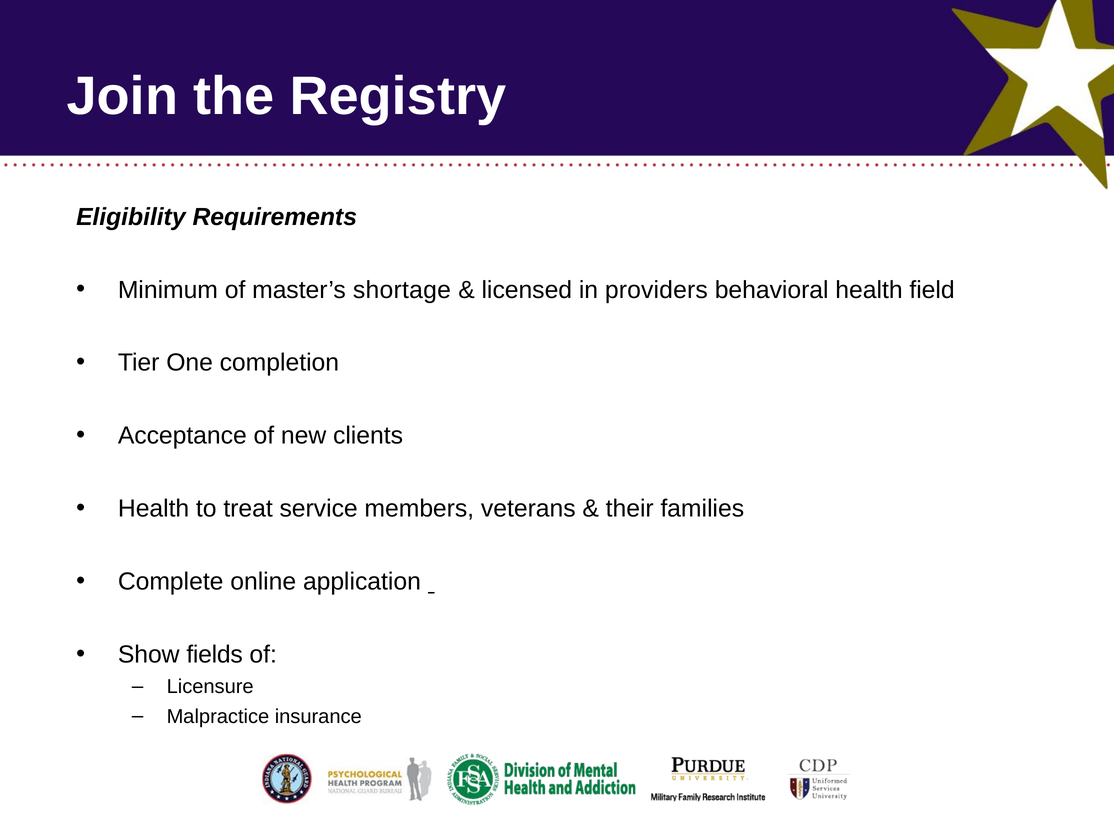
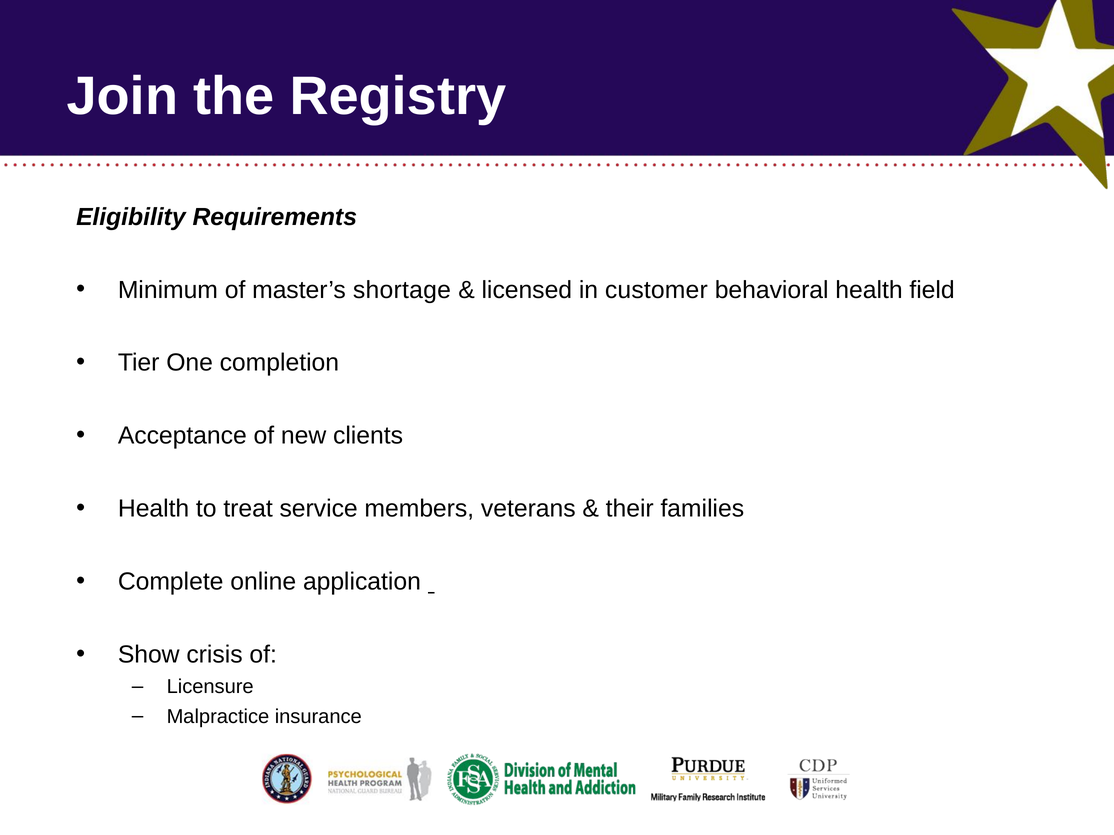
providers: providers -> customer (656, 290)
fields: fields -> crisis (214, 655)
